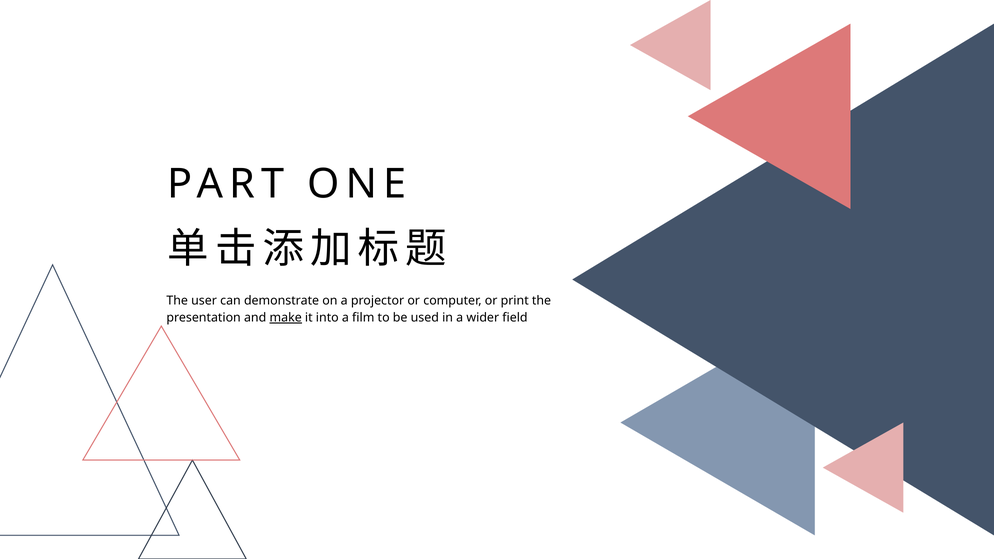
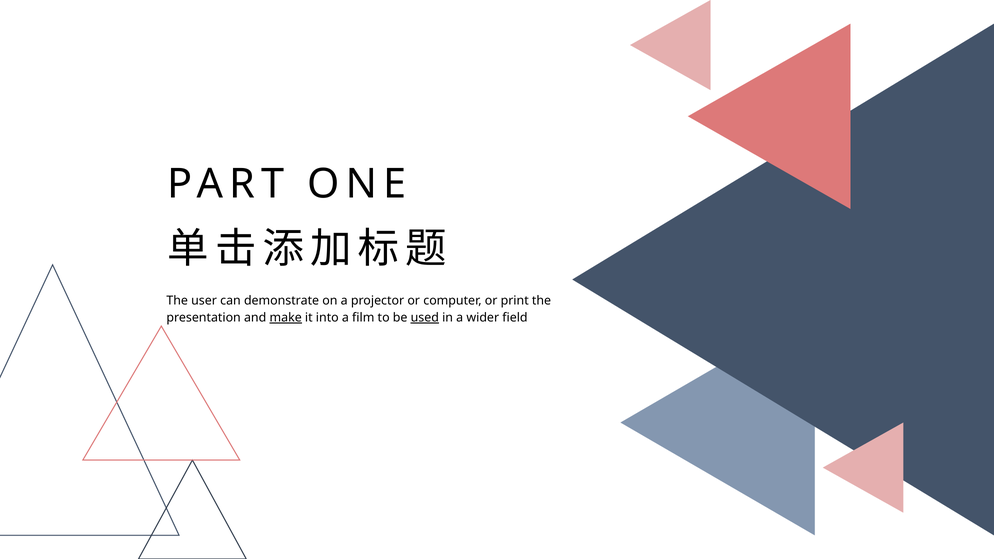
used underline: none -> present (425, 318)
